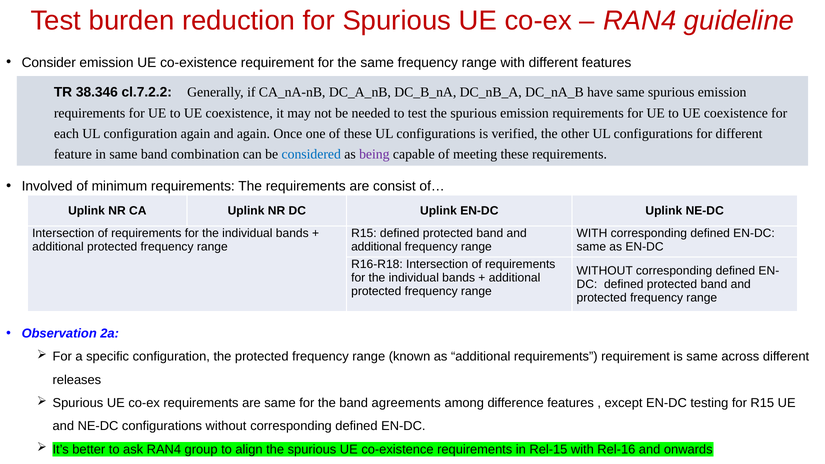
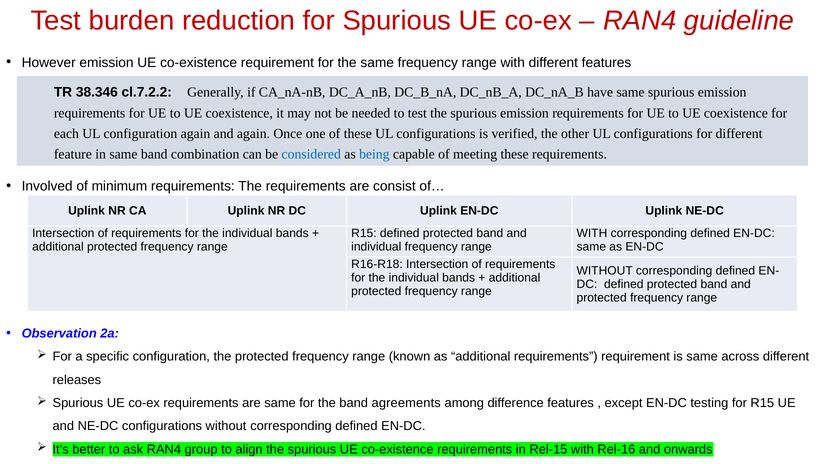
Consider: Consider -> However (49, 63)
being colour: purple -> blue (374, 154)
additional: additional -> individual (376, 247)
